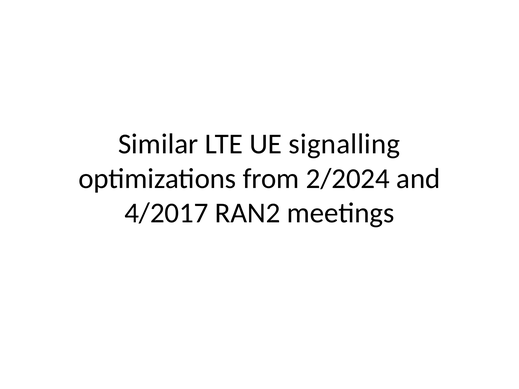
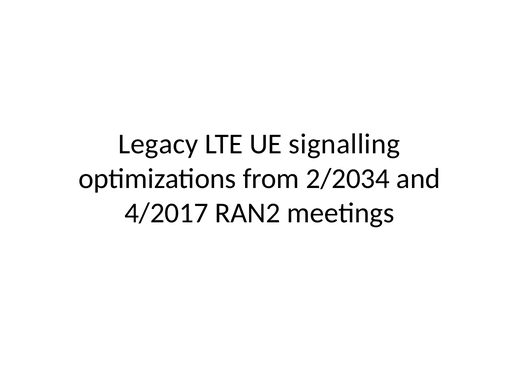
Similar: Similar -> Legacy (158, 144)
2/2024: 2/2024 -> 2/2034 (348, 179)
